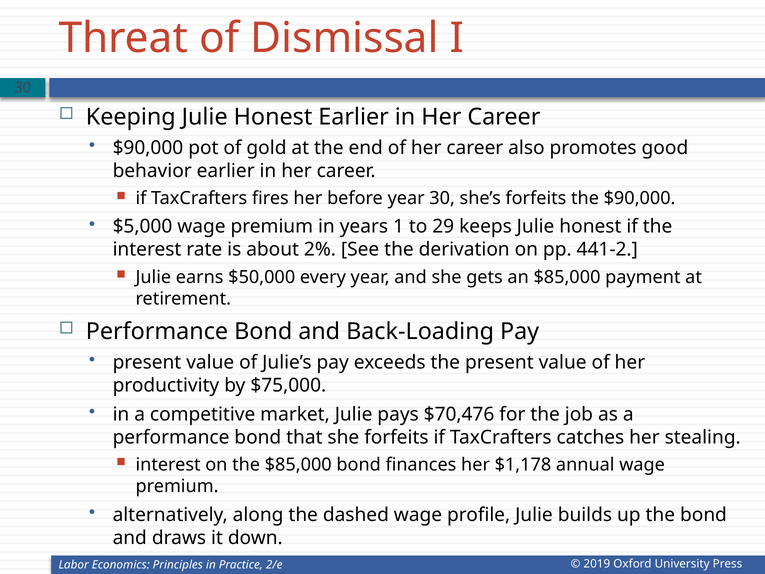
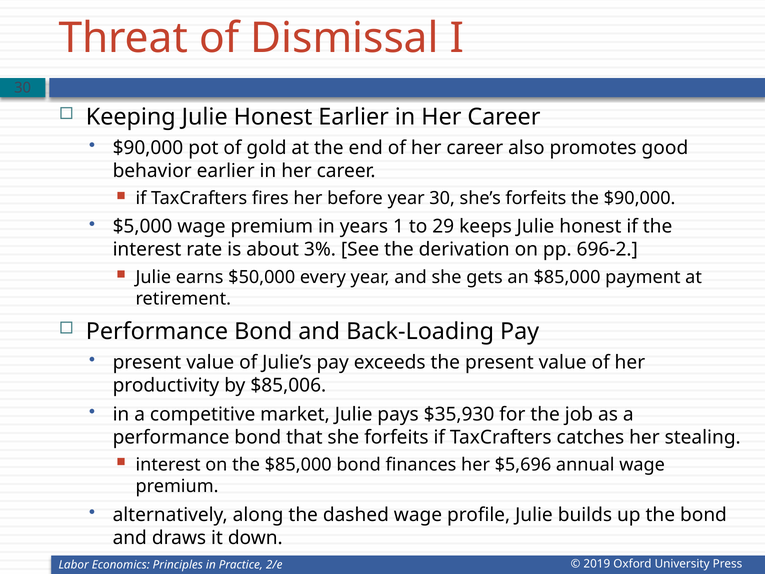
2%: 2% -> 3% (320, 249)
441-2: 441-2 -> 696-2 (607, 249)
$75,000: $75,000 -> $85,006 (288, 385)
$70,476: $70,476 -> $35,930 (459, 414)
$1,178: $1,178 -> $5,696 (523, 465)
